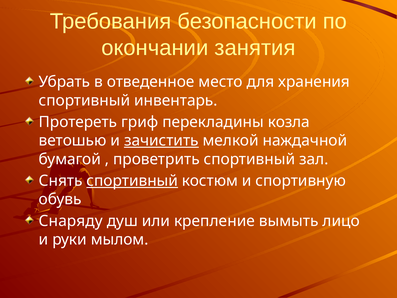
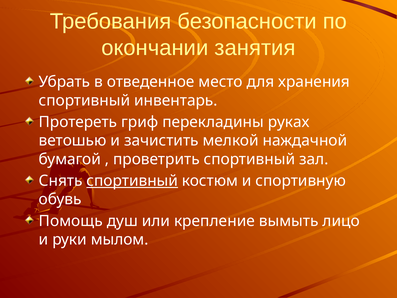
козла: козла -> руках (289, 122)
зачистить underline: present -> none (161, 141)
Снаряду: Снаряду -> Помощь (71, 221)
